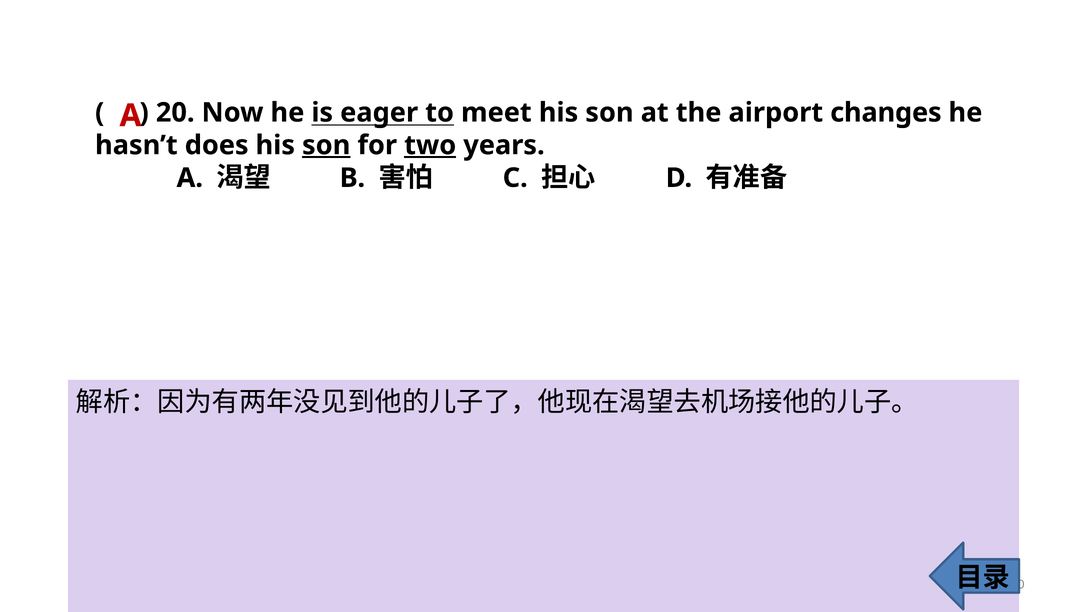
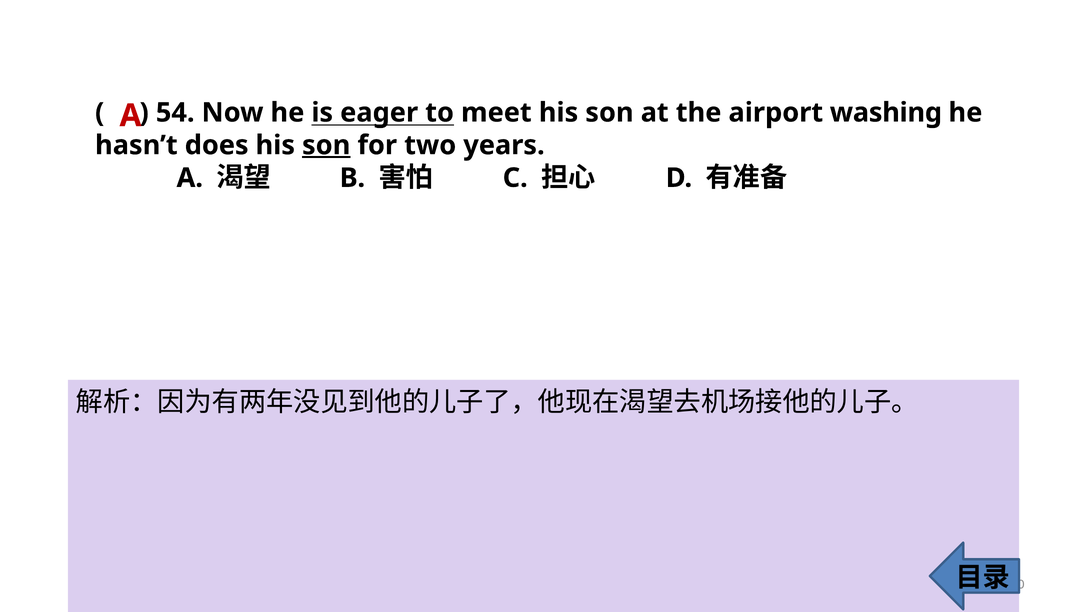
20: 20 -> 54 (175, 113)
changes: changes -> washing (886, 113)
two underline: present -> none (430, 145)
